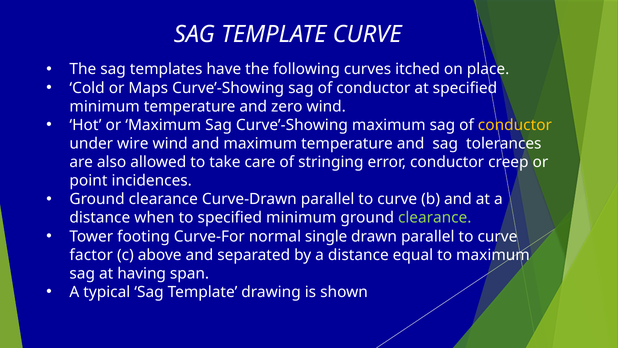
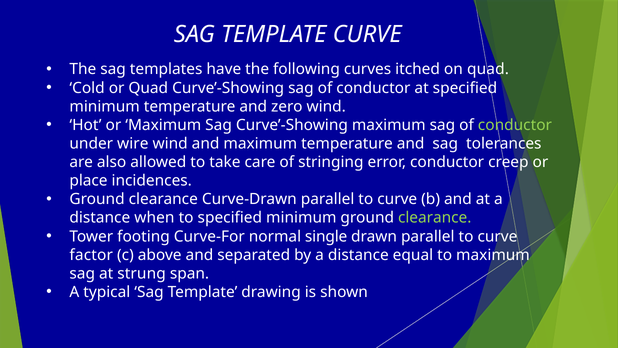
on place: place -> quad (488, 69)
or Maps: Maps -> Quad (148, 88)
conductor colour: yellow -> light green (515, 125)
point: point -> place (89, 181)
having: having -> strung (142, 273)
